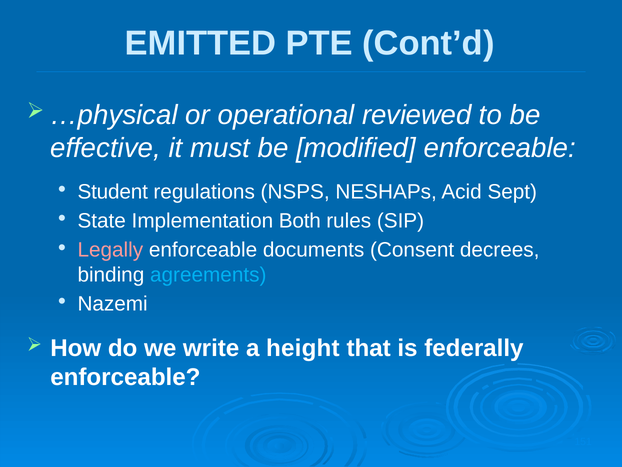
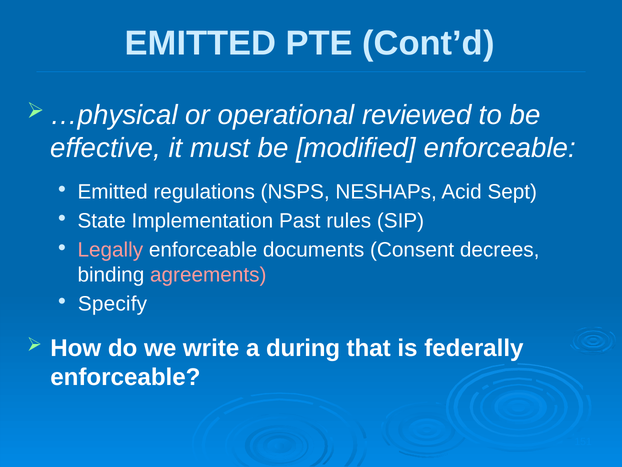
Student: Student -> Emitted (113, 192)
Both: Both -> Past (300, 221)
agreements colour: light blue -> pink (208, 275)
Nazemi: Nazemi -> Specify (112, 304)
height: height -> during (303, 348)
